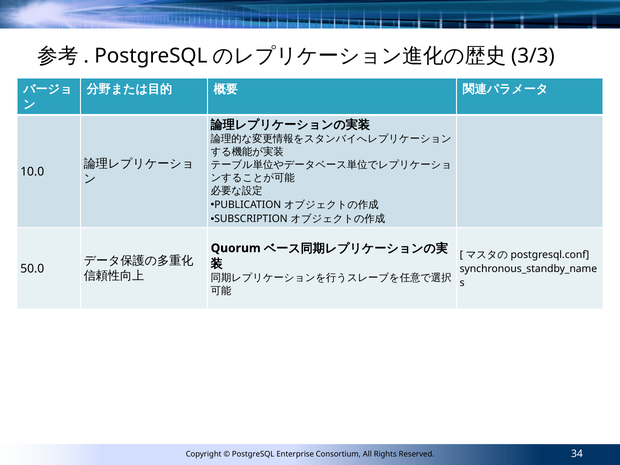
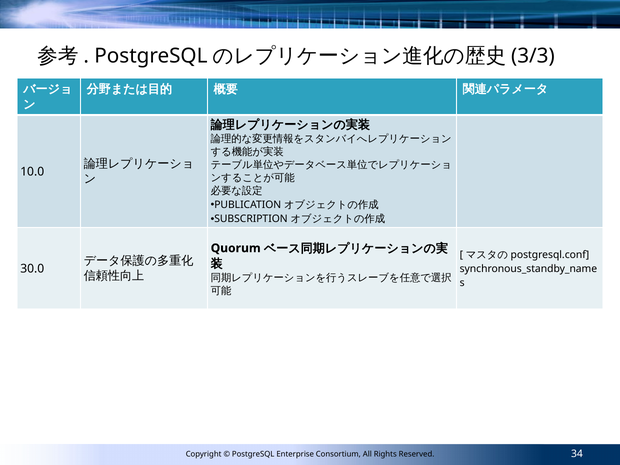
50.0: 50.0 -> 30.0 (32, 269)
